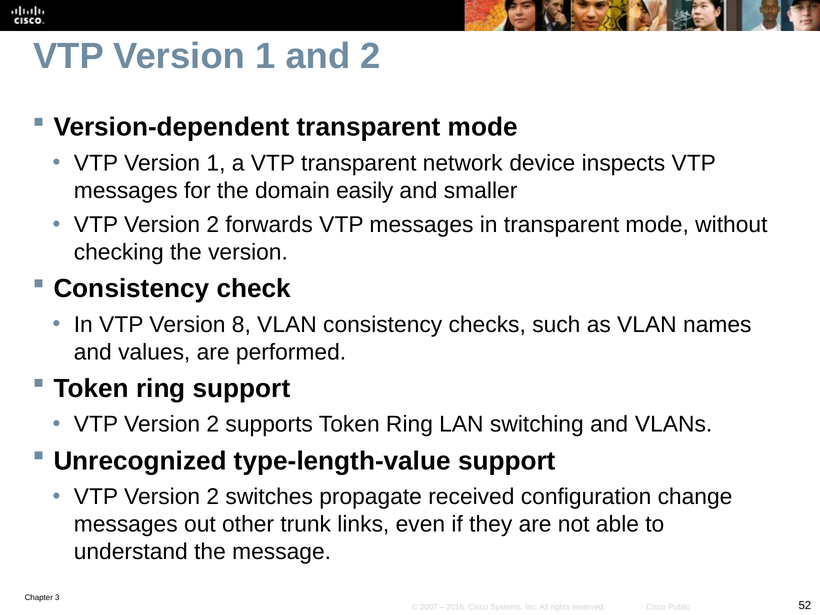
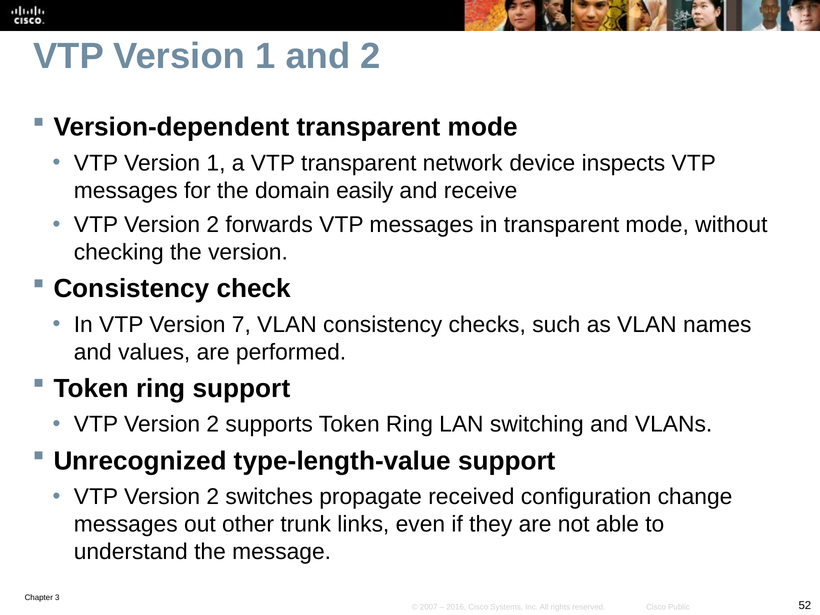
smaller: smaller -> receive (481, 191)
8: 8 -> 7 (241, 325)
